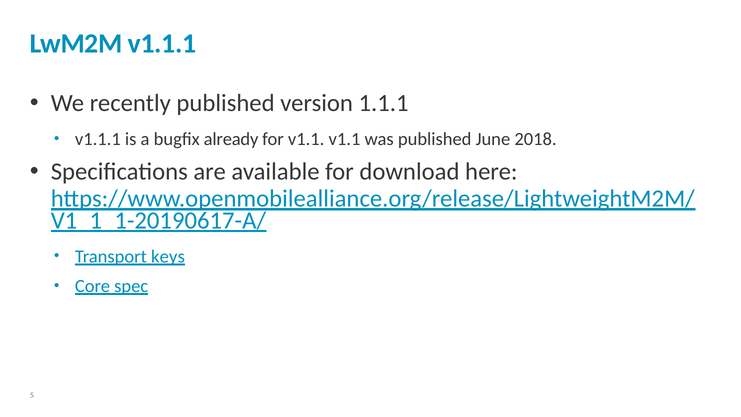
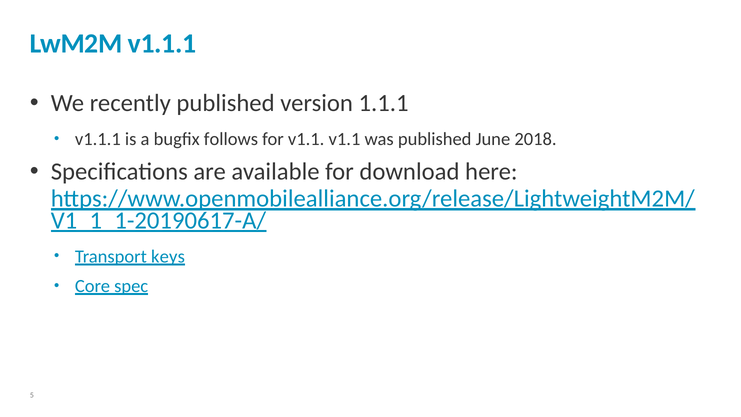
already: already -> follows (231, 139)
